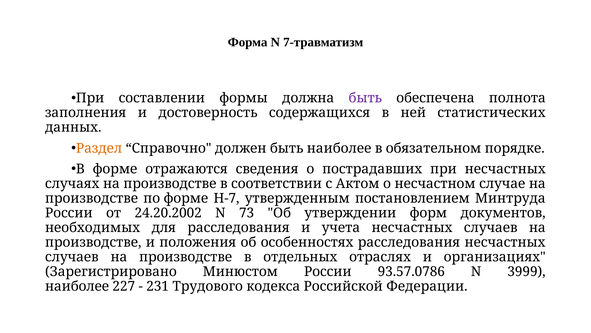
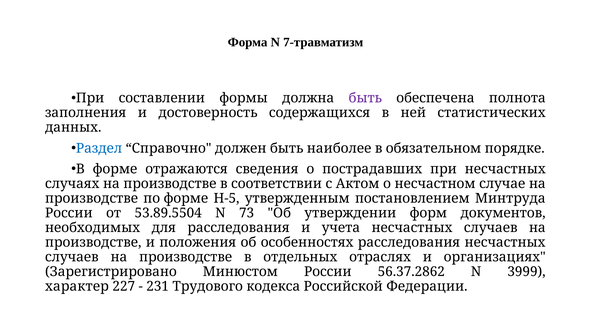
Раздел colour: orange -> blue (99, 148)
Н-7: Н-7 -> Н-5 (227, 198)
24.20.2002: 24.20.2002 -> 53.89.5504 (168, 213)
93.57.0786: 93.57.0786 -> 56.37.2862 (411, 271)
наиболее: наиболее -> характер (77, 286)
